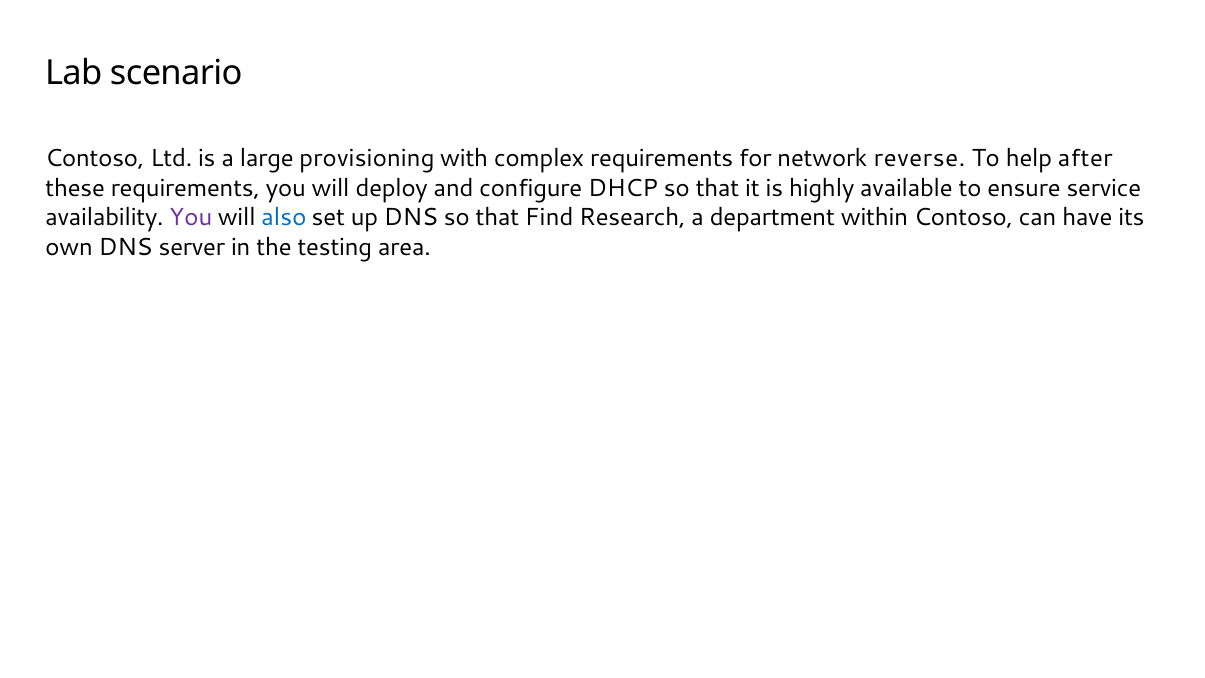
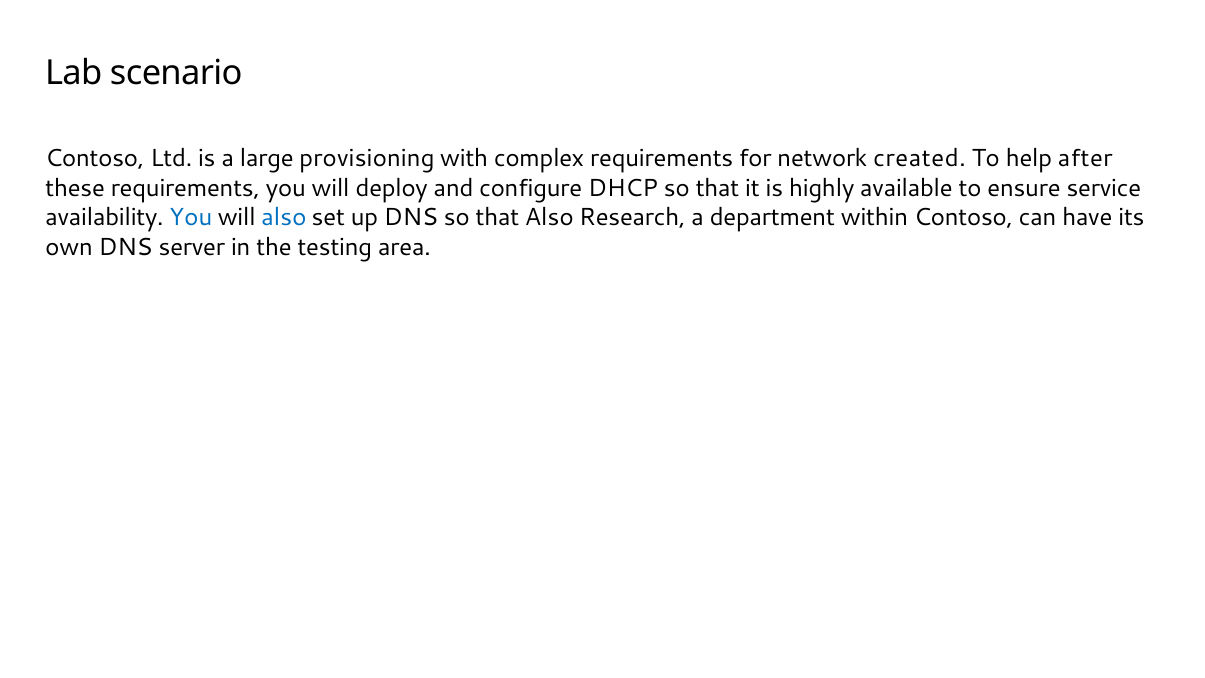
reverse: reverse -> created (920, 158)
You colour: purple -> blue (191, 217)
that Find: Find -> Also (549, 217)
